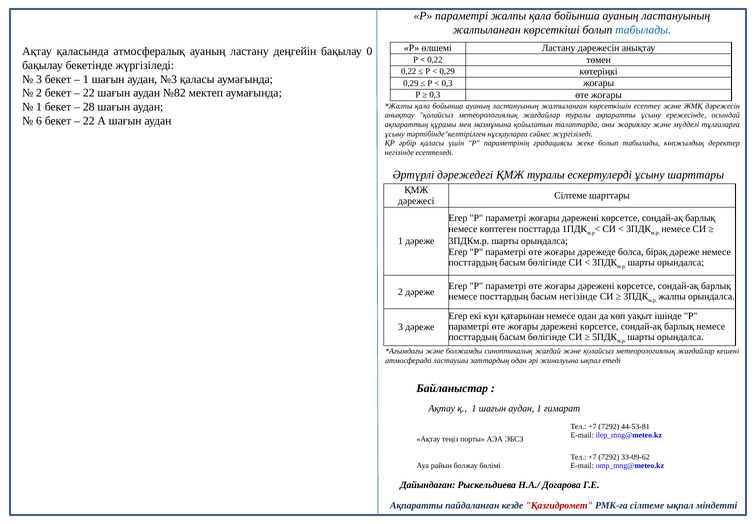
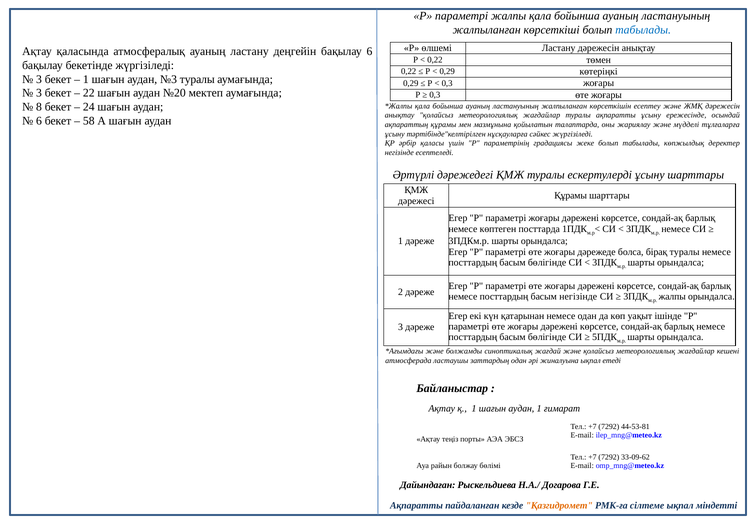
бақылау 0: 0 -> 6 (369, 51)
№3 қаласы: қаласы -> туралы (197, 79)
2: 2 -> 3 (39, 93)
№82: №82 -> №20 (174, 93)
1: 1 -> 8 (39, 107)
28: 28 -> 24 (89, 107)
22: 22 -> 58 (89, 121)
Сілтеме: Сілтеме -> Құрамы (571, 195)
бірақ дәреже: дәреже -> туралы (685, 252)
Қазгидромет colour: red -> orange (559, 505)
